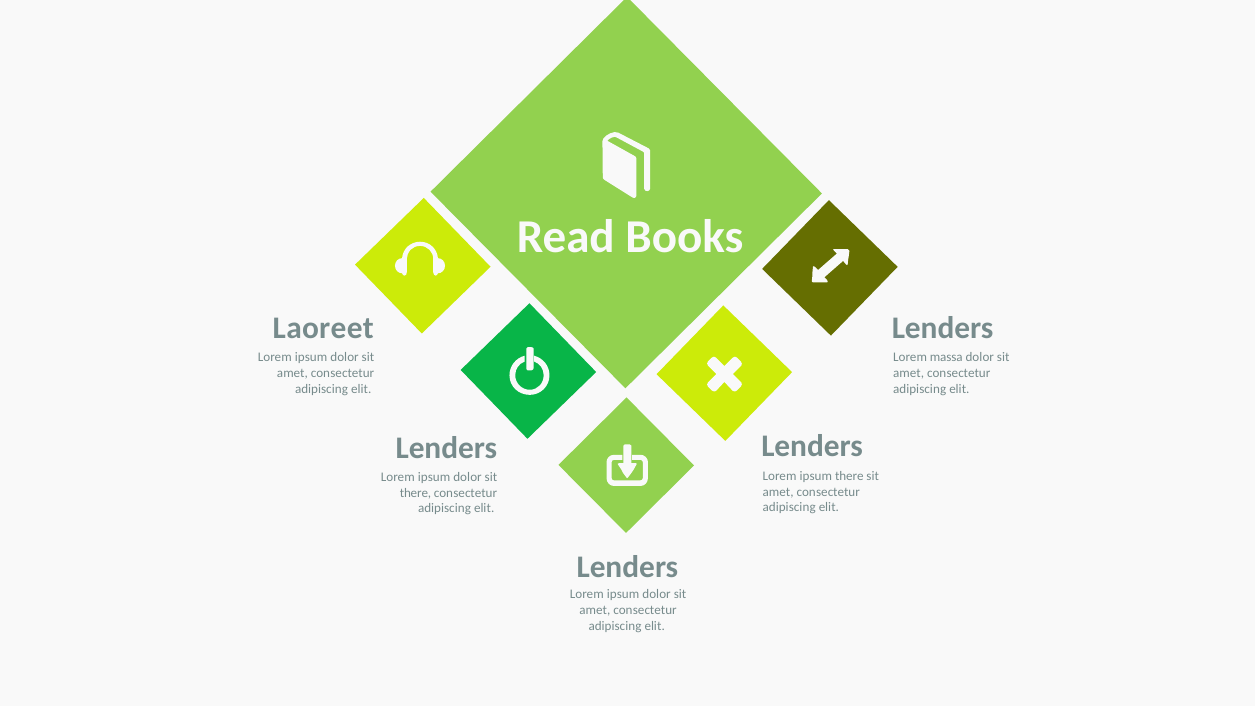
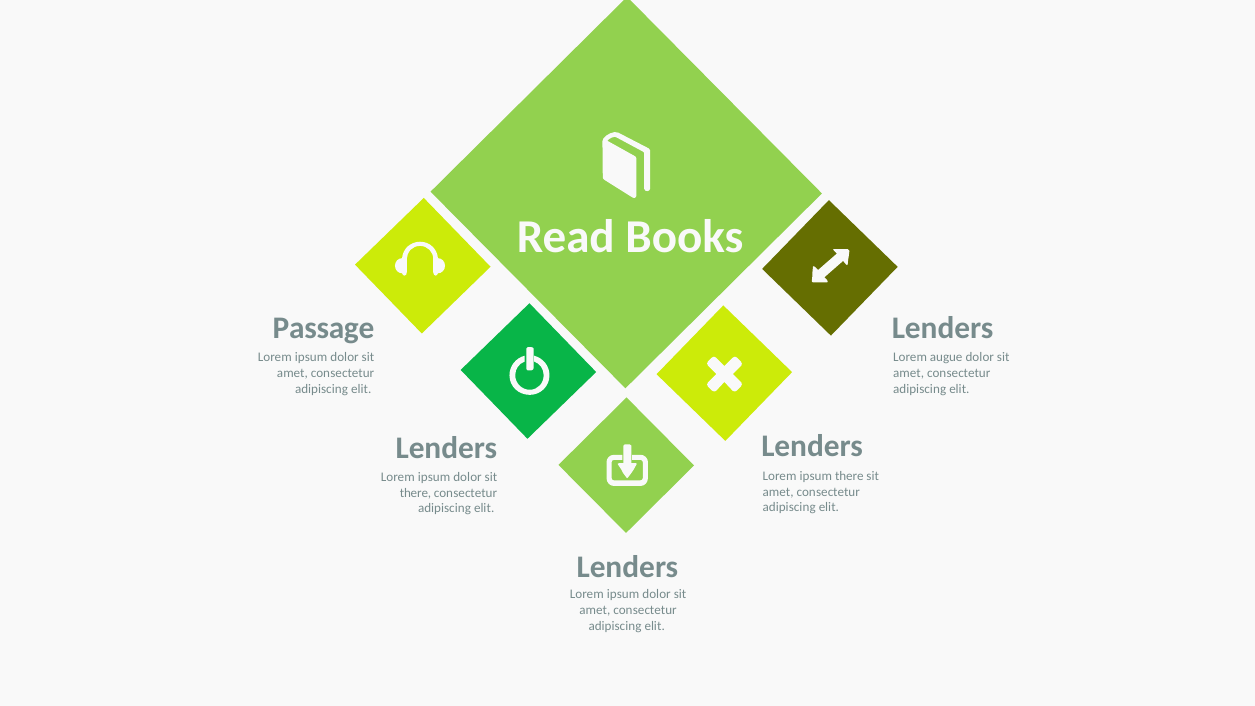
Laoreet: Laoreet -> Passage (324, 328)
massa: massa -> augue (946, 358)
